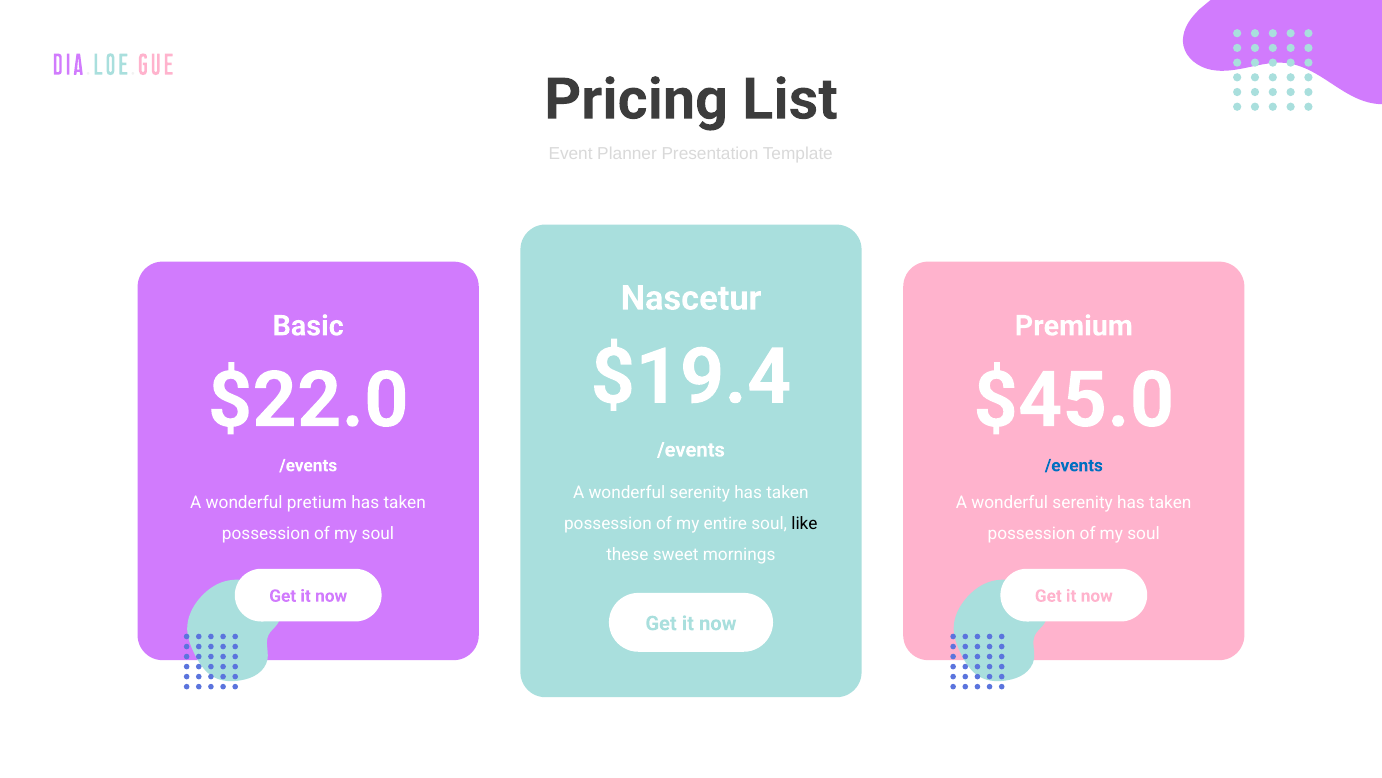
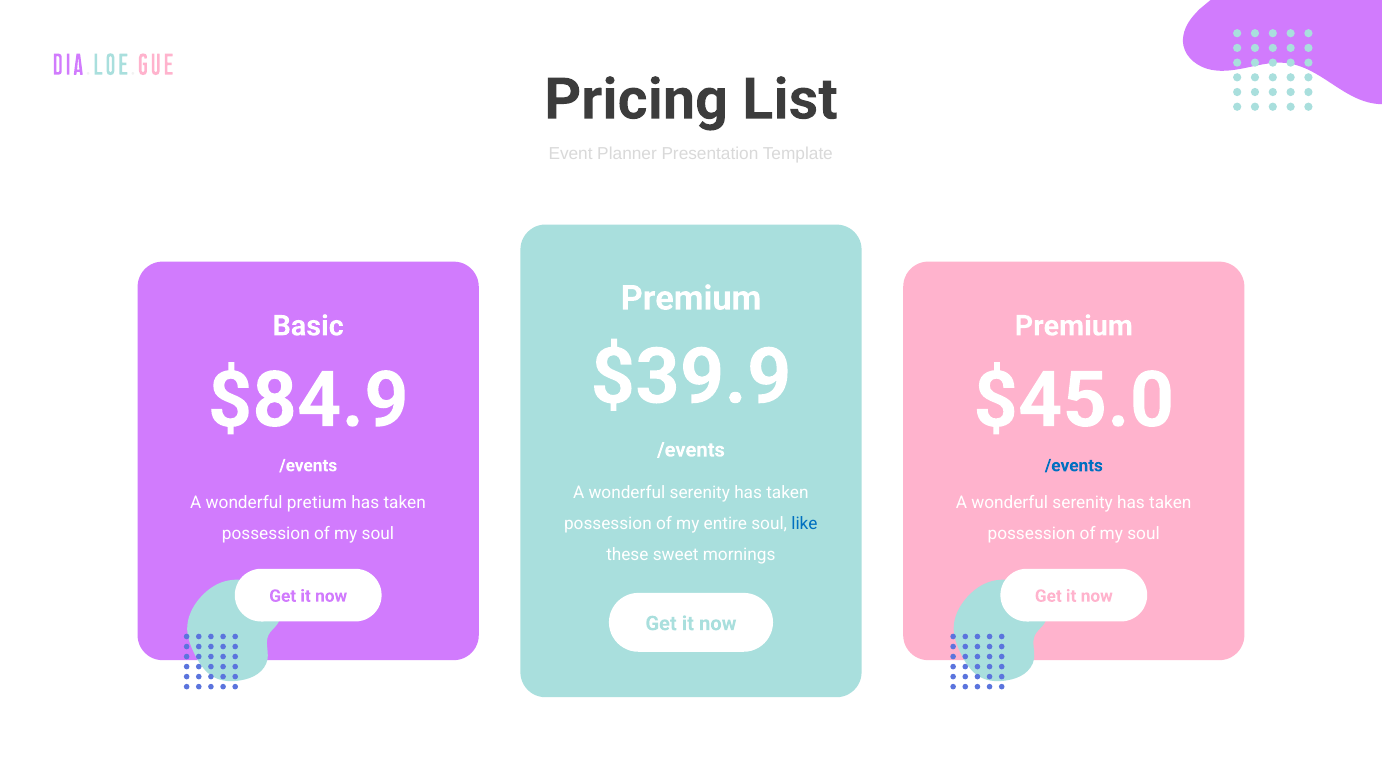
Nascetur: Nascetur -> Premium (691, 298)
$19.4: $19.4 -> $39.9 (691, 377)
$22.0: $22.0 -> $84.9 (308, 400)
like colour: black -> blue (805, 523)
